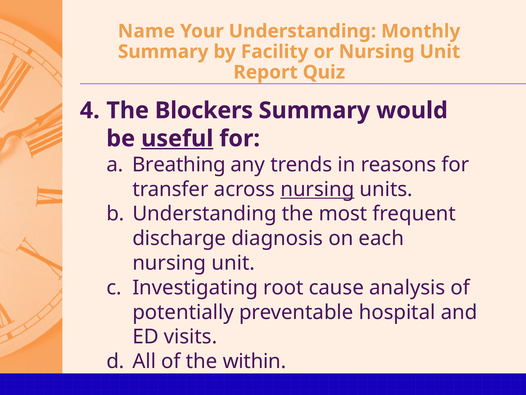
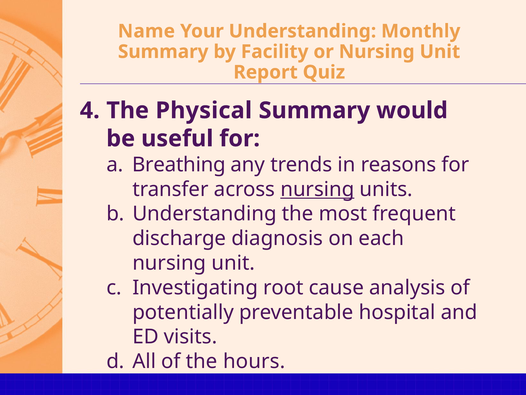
Blockers: Blockers -> Physical (204, 110)
useful underline: present -> none (177, 138)
within: within -> hours (254, 361)
